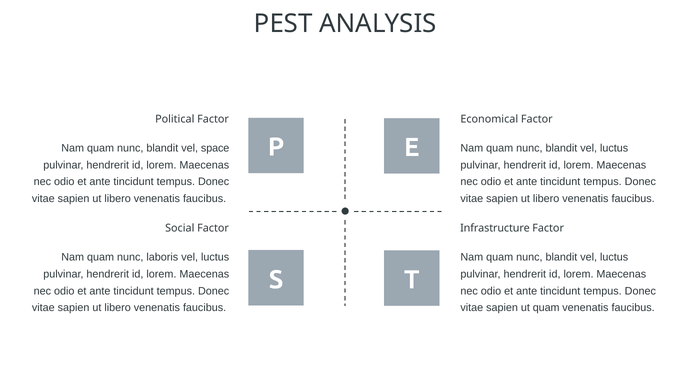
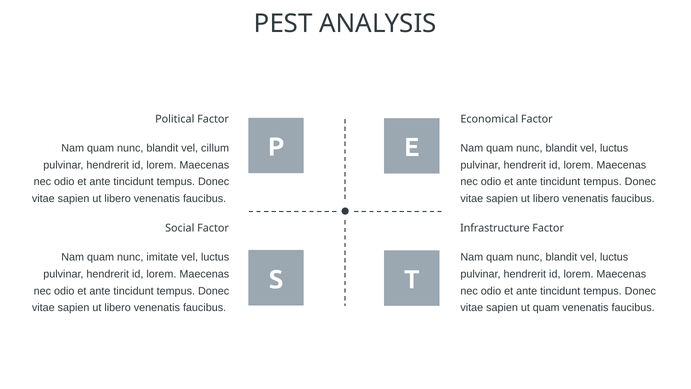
space: space -> cillum (215, 148)
laboris: laboris -> imitate (162, 257)
